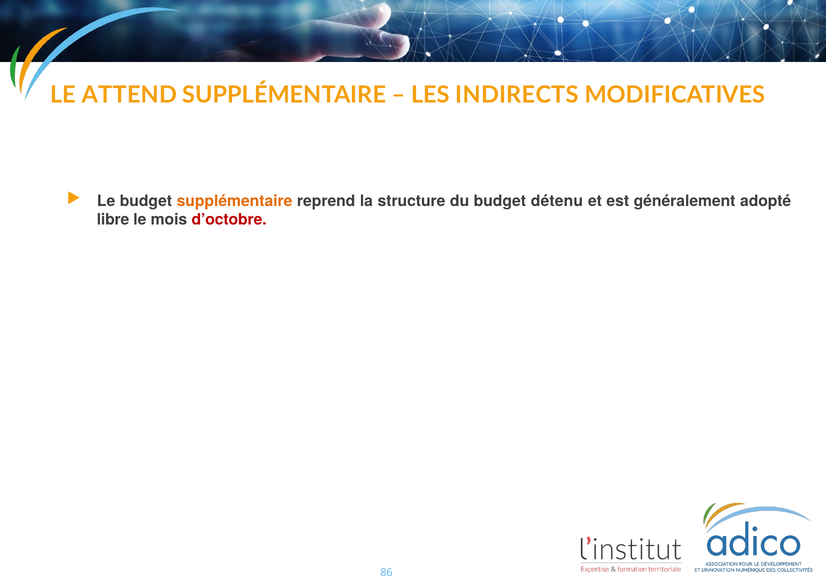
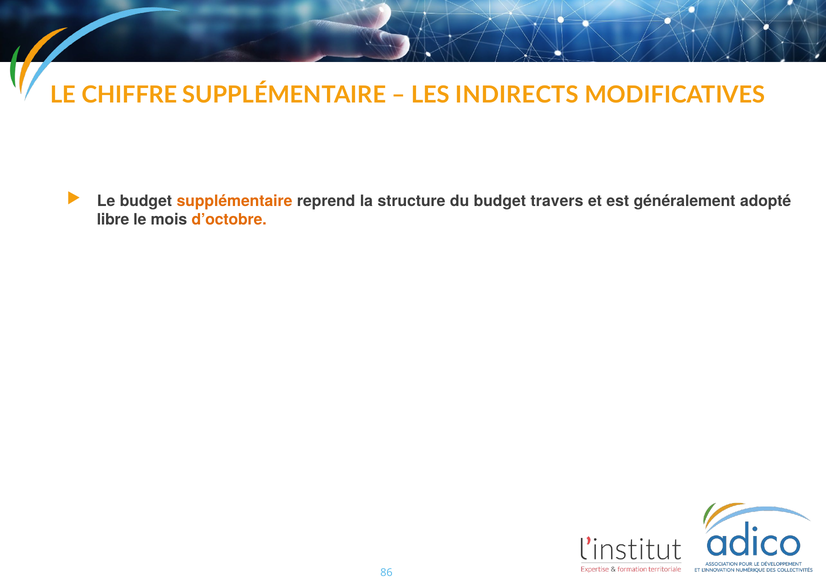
ATTEND: ATTEND -> CHIFFRE (130, 95)
détenu: détenu -> travers (557, 201)
d’octobre colour: red -> orange (229, 220)
